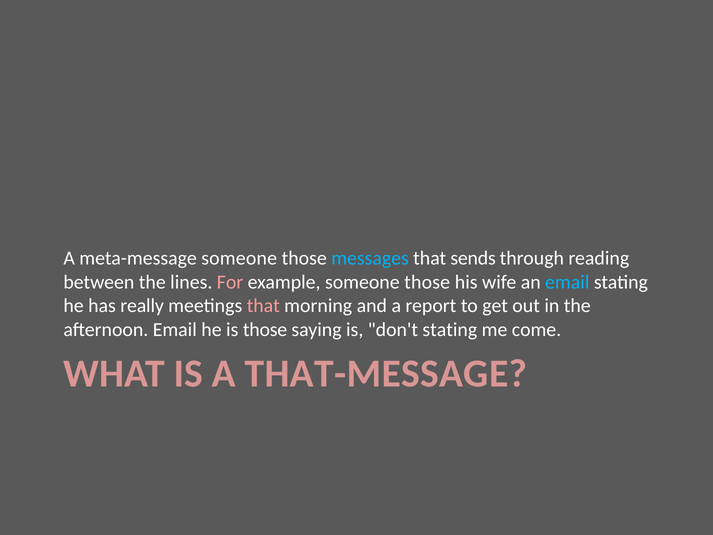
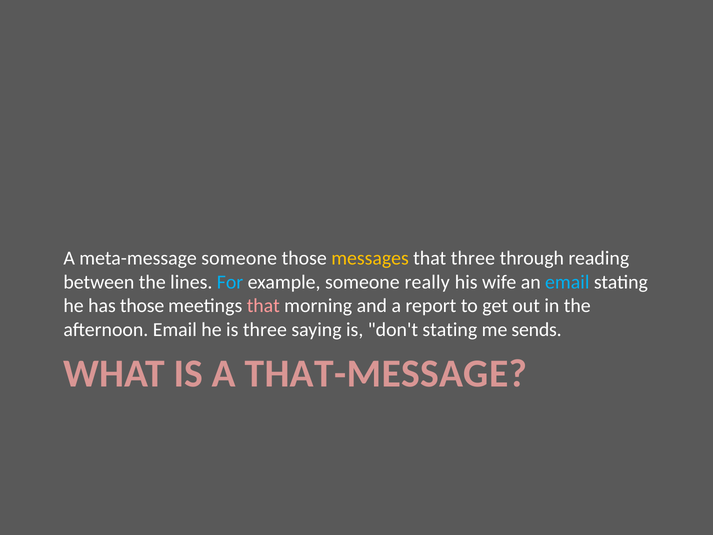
messages colour: light blue -> yellow (370, 258)
that sends: sends -> three (473, 258)
For colour: pink -> light blue (230, 282)
example someone those: those -> really (427, 282)
has really: really -> those (142, 306)
is those: those -> three (265, 330)
come: come -> sends (537, 330)
